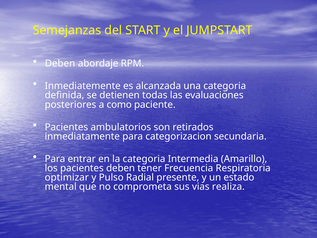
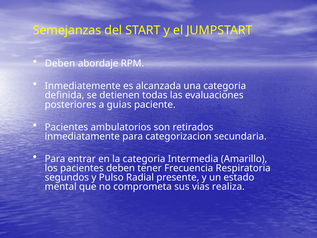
como: como -> guias (119, 104)
optimizar: optimizar -> segundos (67, 177)
